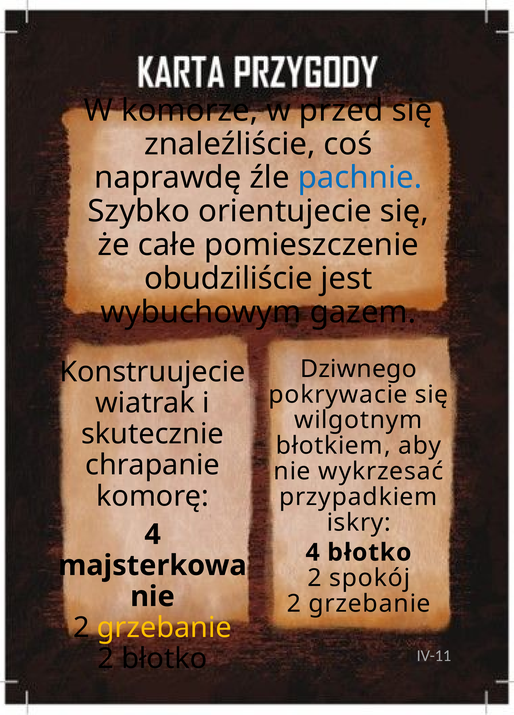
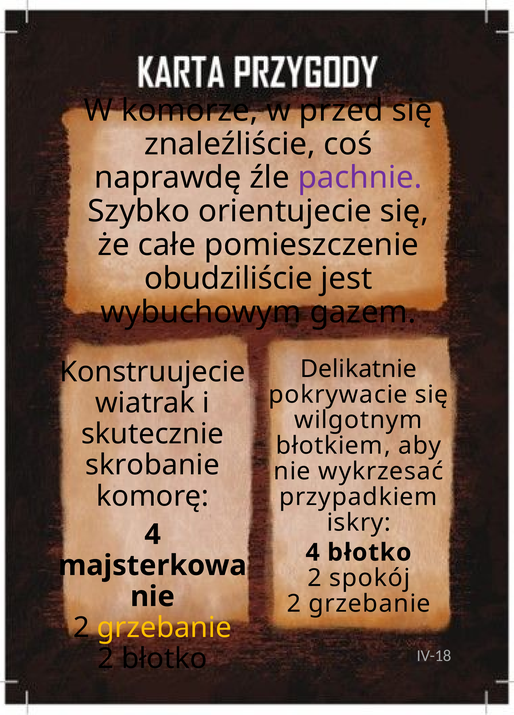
pachnie colour: blue -> purple (360, 178)
Dziwnego: Dziwnego -> Delikatnie (359, 369)
chrapanie: chrapanie -> skrobanie (152, 465)
IV-11: IV-11 -> IV-18 (434, 656)
